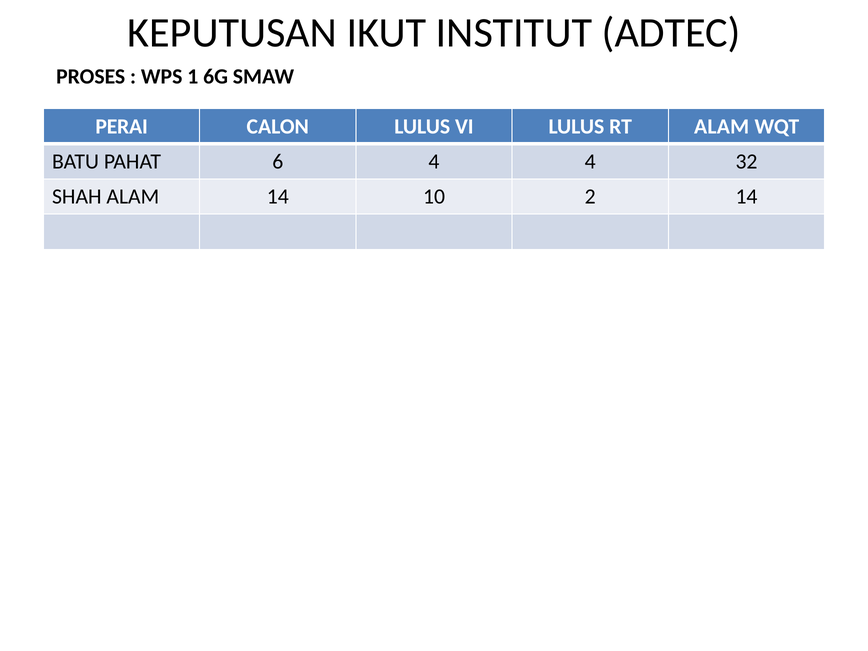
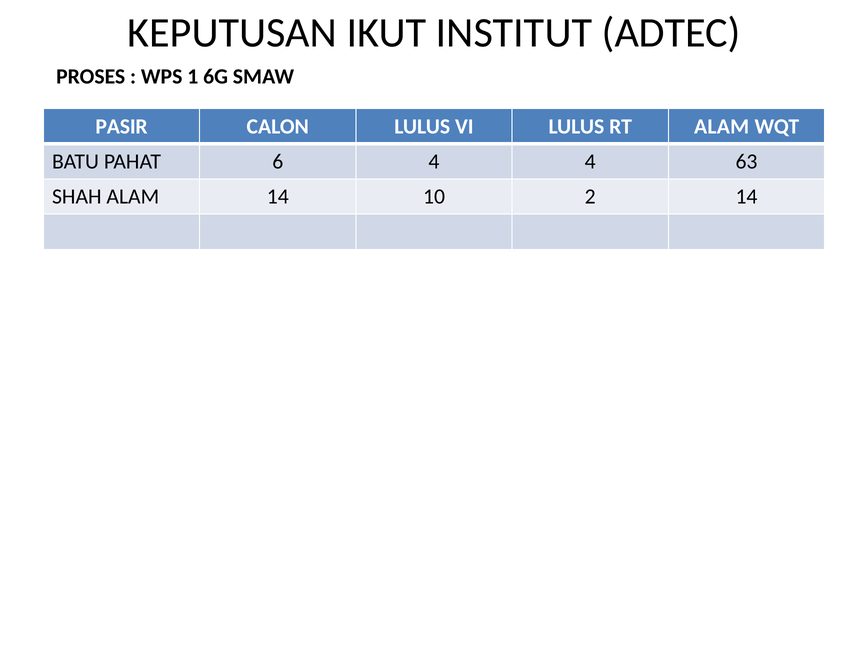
PERAI: PERAI -> PASIR (122, 126)
32: 32 -> 63 (746, 162)
